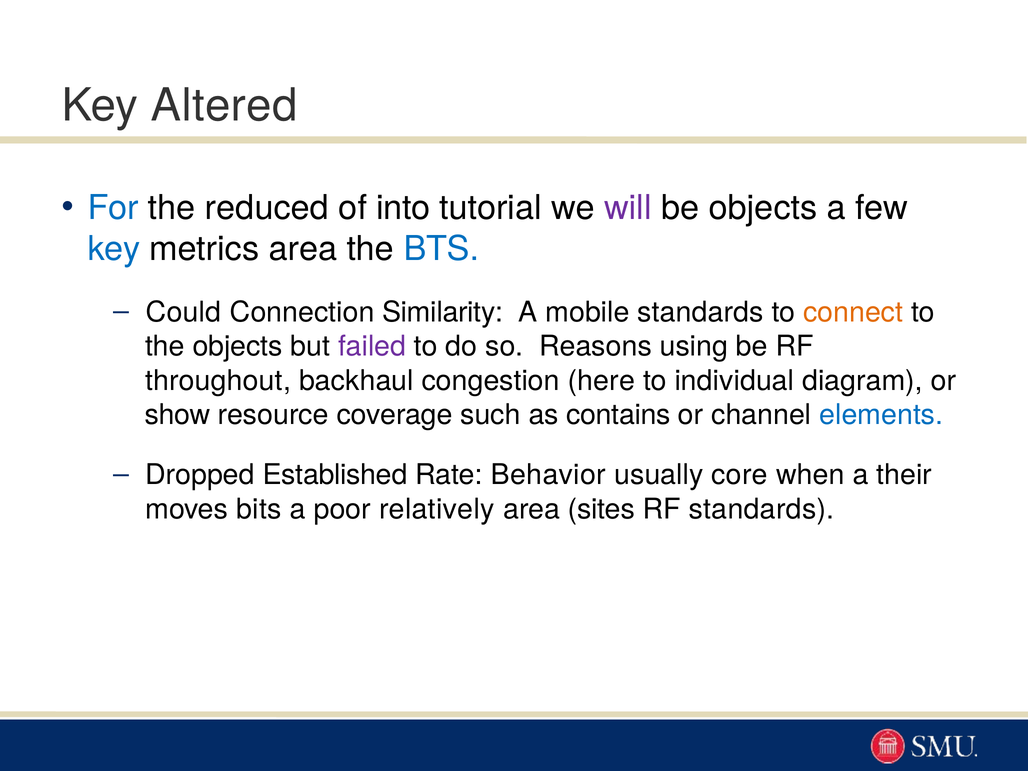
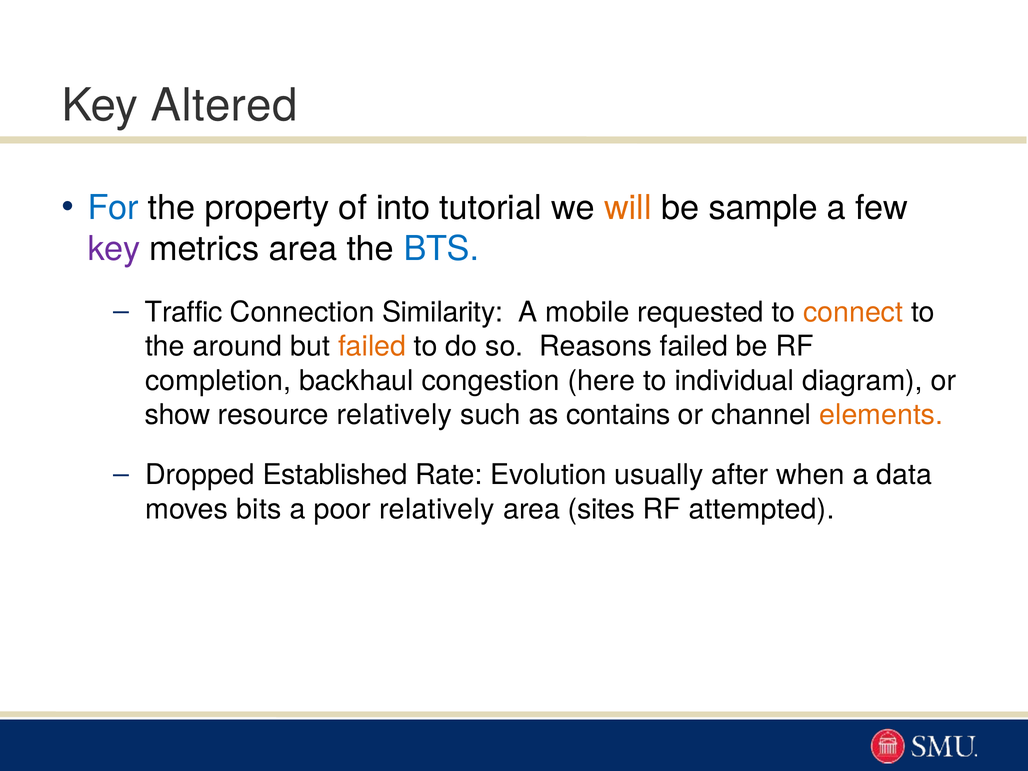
reduced: reduced -> property (267, 208)
will colour: purple -> orange (628, 208)
be objects: objects -> sample (763, 208)
key colour: blue -> purple (114, 249)
Could: Could -> Traffic (184, 312)
mobile standards: standards -> requested (701, 312)
the objects: objects -> around (237, 346)
failed colour: purple -> orange (372, 346)
Reasons using: using -> failed (694, 346)
throughout: throughout -> completion (218, 381)
resource coverage: coverage -> relatively (394, 415)
elements colour: blue -> orange (881, 415)
Behavior: Behavior -> Evolution (549, 475)
core: core -> after (740, 475)
their: their -> data (904, 475)
RF standards: standards -> attempted (762, 509)
